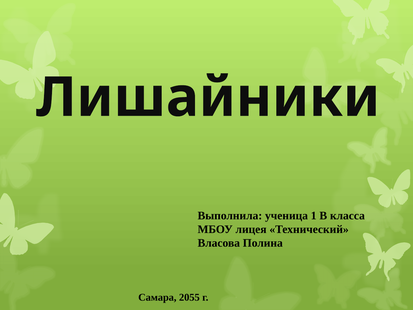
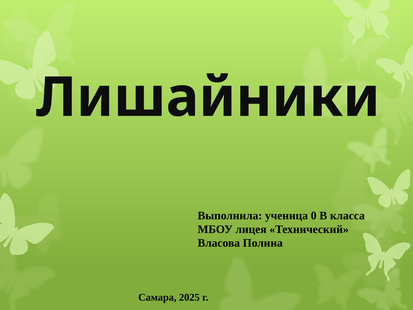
1: 1 -> 0 (314, 215)
2055: 2055 -> 2025 (189, 297)
